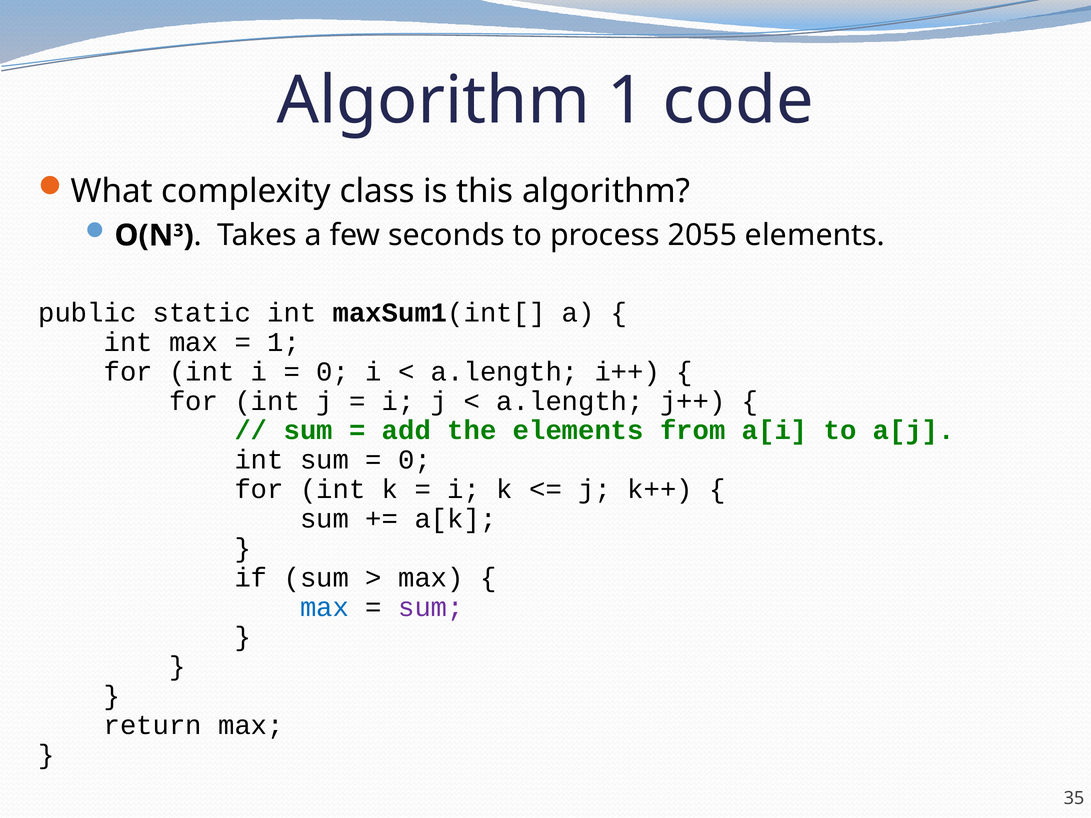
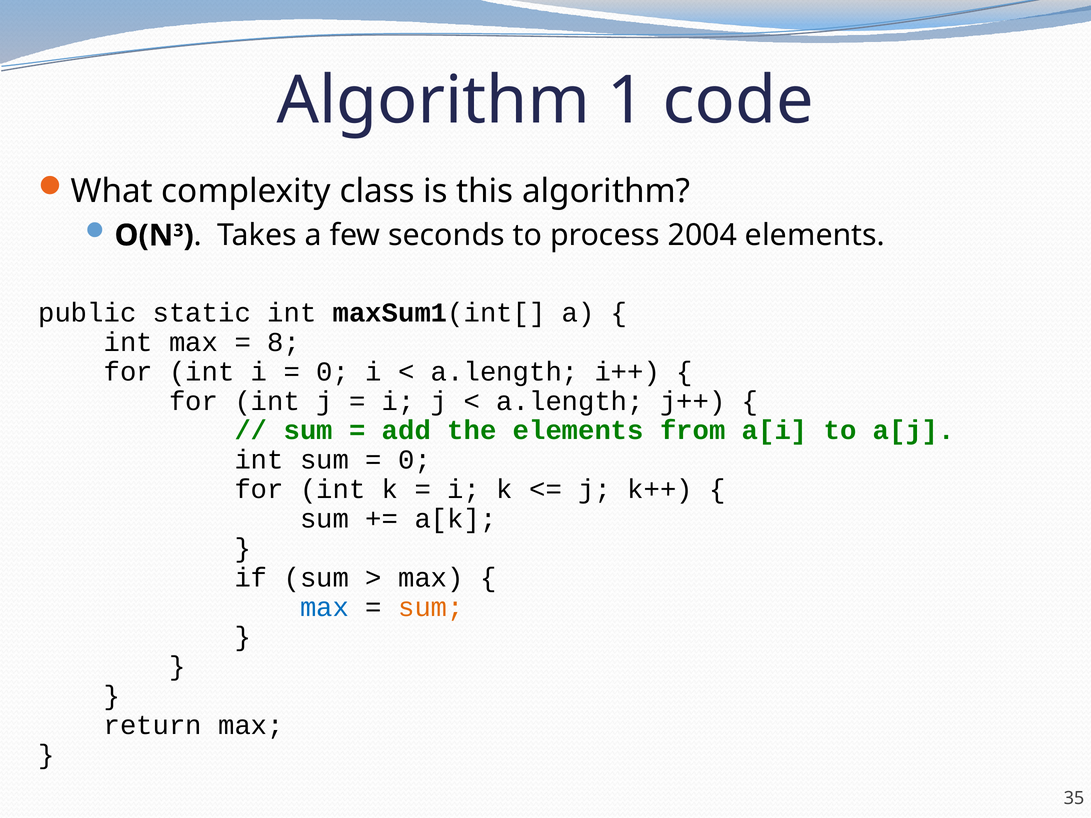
2055: 2055 -> 2004 (702, 235)
1: 1 -> 8 (284, 342)
sum colour: purple -> orange (431, 607)
